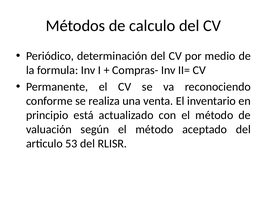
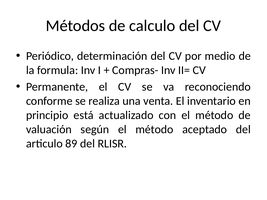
53: 53 -> 89 (71, 144)
